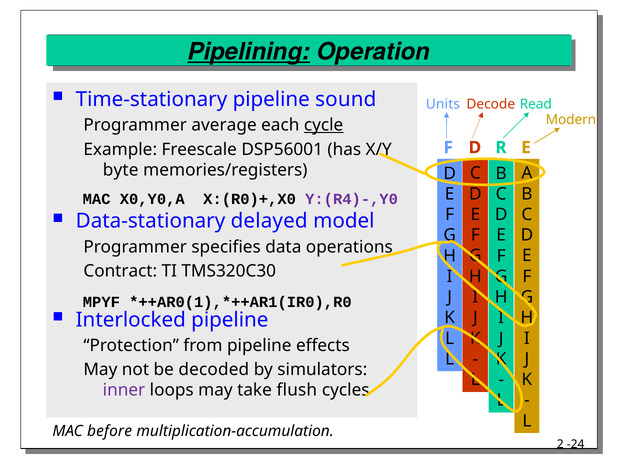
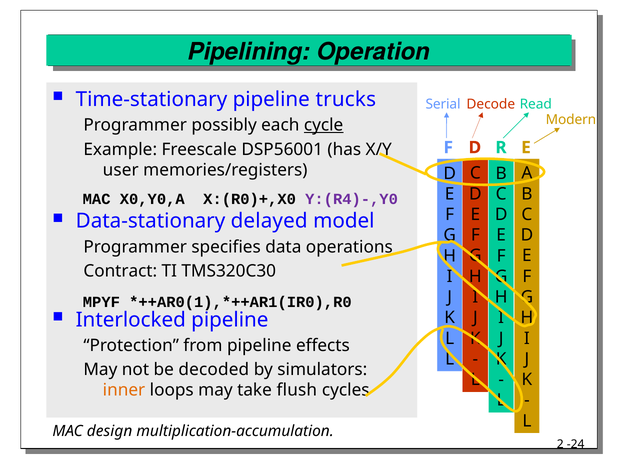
Pipelining underline: present -> none (249, 52)
sound: sound -> trucks (346, 99)
Units: Units -> Serial (443, 104)
average: average -> possibly (224, 125)
byte: byte -> user (121, 170)
inner colour: purple -> orange (124, 390)
before: before -> design (110, 431)
